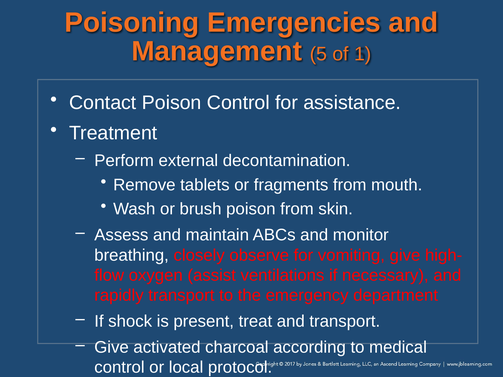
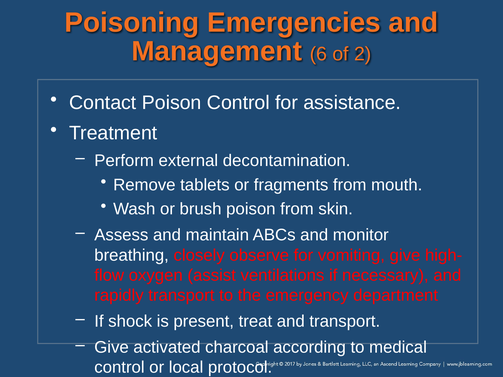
5: 5 -> 6 (318, 54)
1: 1 -> 2 (363, 54)
